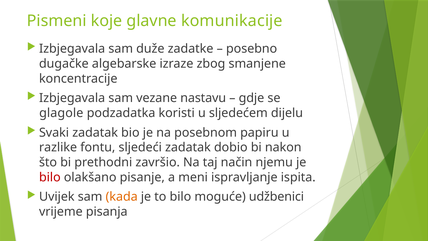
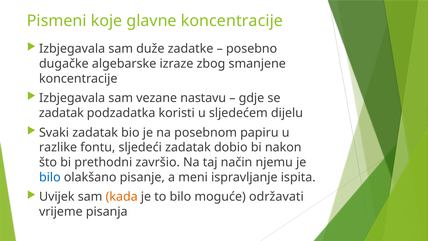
glavne komunikacije: komunikacije -> koncentracije (232, 21)
glagole: glagole -> zadatak (61, 113)
bilo colour: red -> blue (50, 177)
udžbenici: udžbenici -> održavati (276, 197)
